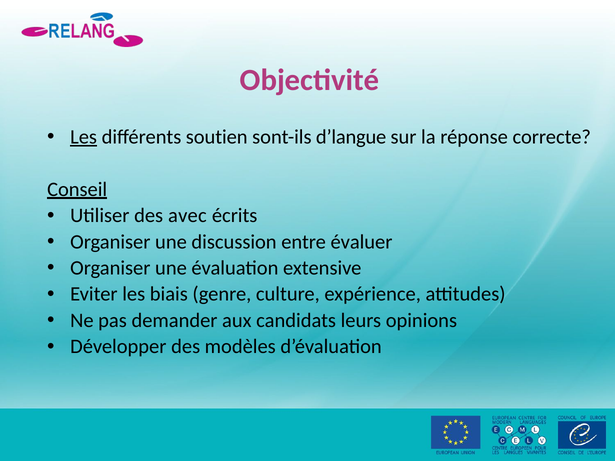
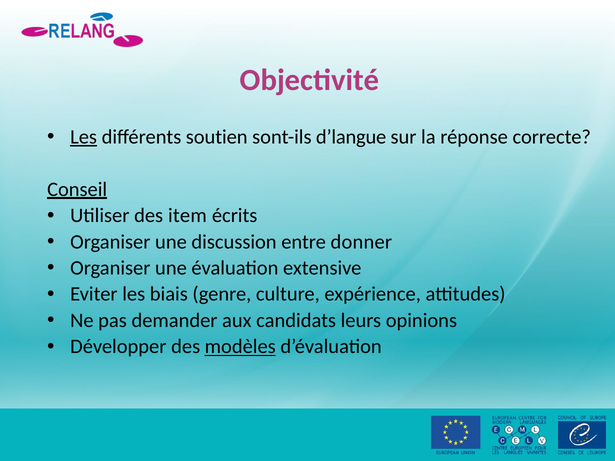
avec: avec -> item (187, 216)
évaluer: évaluer -> donner (361, 242)
modèles underline: none -> present (240, 347)
